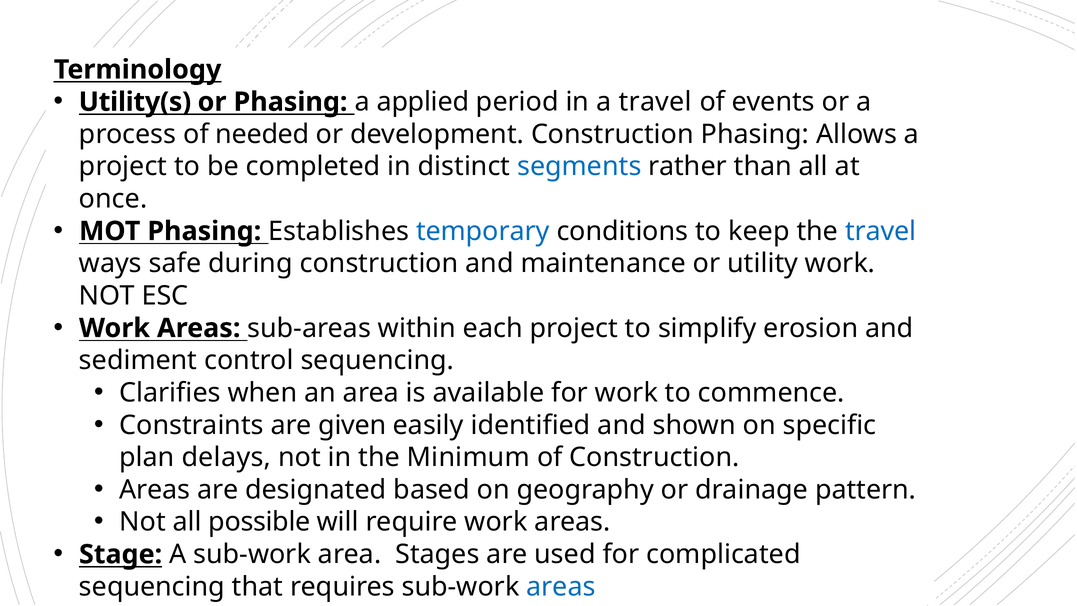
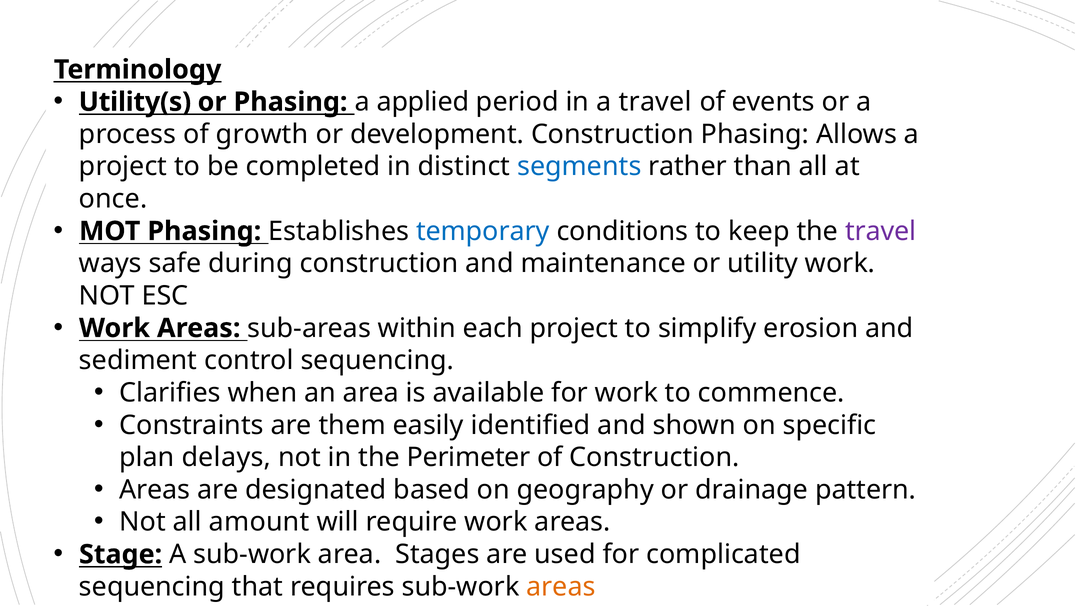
needed: needed -> growth (262, 134)
travel colour: blue -> purple (881, 231)
given: given -> them (352, 425)
Minimum: Minimum -> Perimeter (469, 457)
possible: possible -> amount (259, 522)
areas colour: blue -> orange (561, 587)
